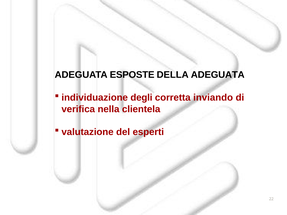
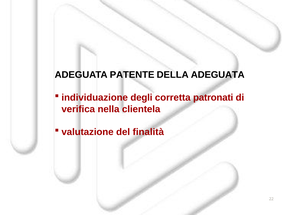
ESPOSTE: ESPOSTE -> PATENTE (132, 75)
inviando: inviando -> patronati (213, 98)
esperti: esperti -> finalità (148, 132)
